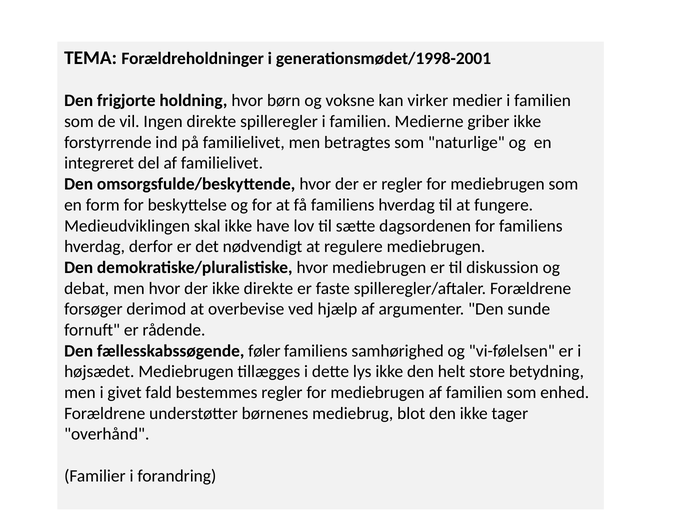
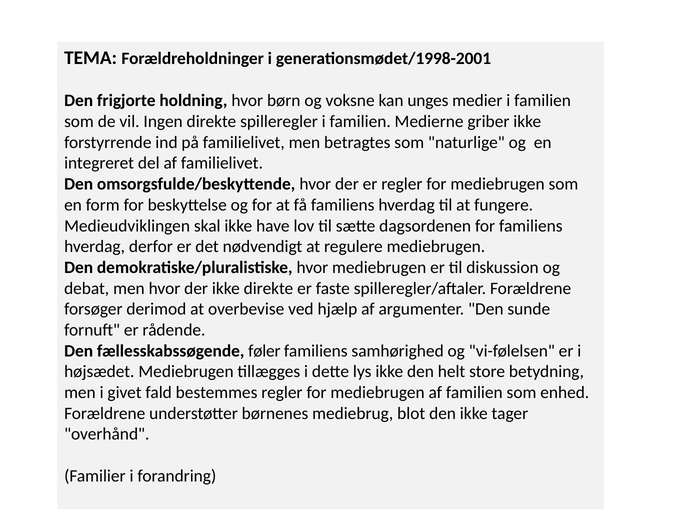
virker: virker -> unges (428, 101)
